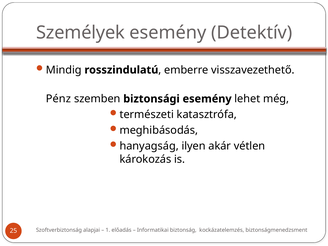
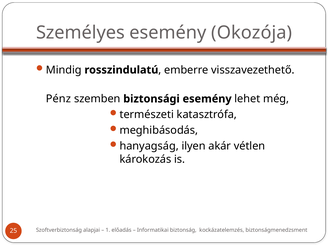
Személyek: Személyek -> Személyes (80, 33)
Detektív: Detektív -> Okozója (252, 33)
